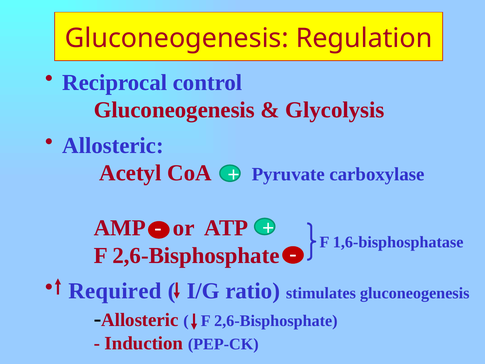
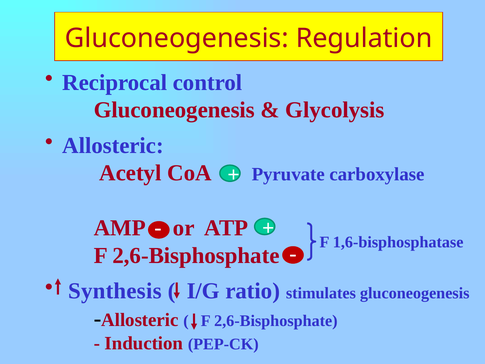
Required: Required -> Synthesis (115, 291)
